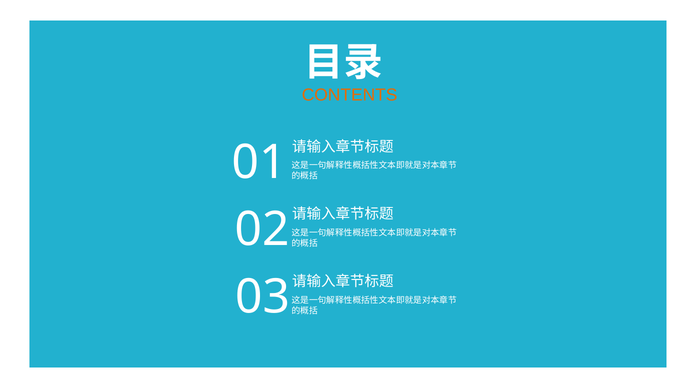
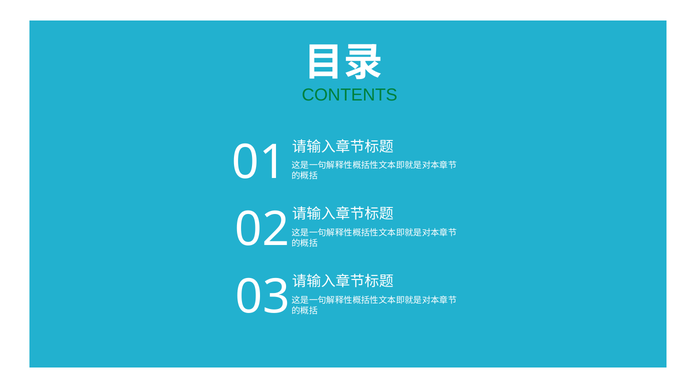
CONTENTS colour: orange -> green (350, 95)
